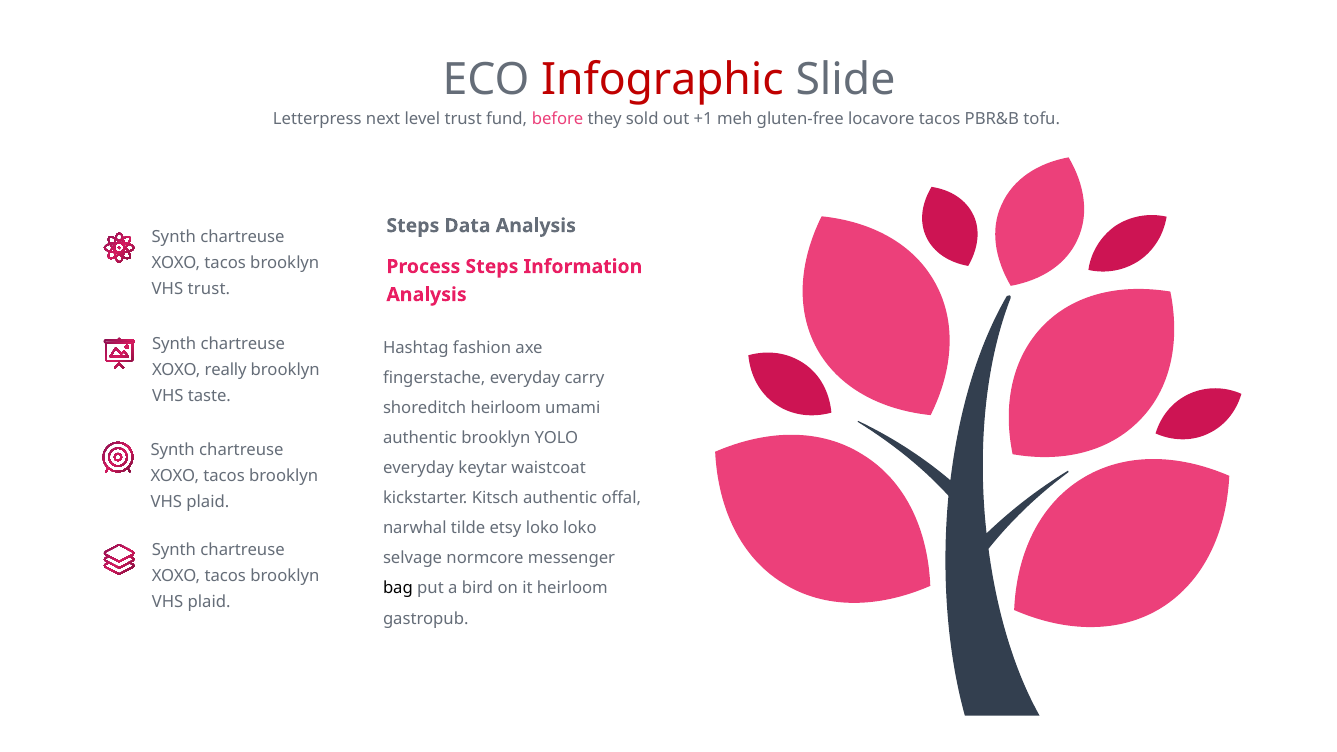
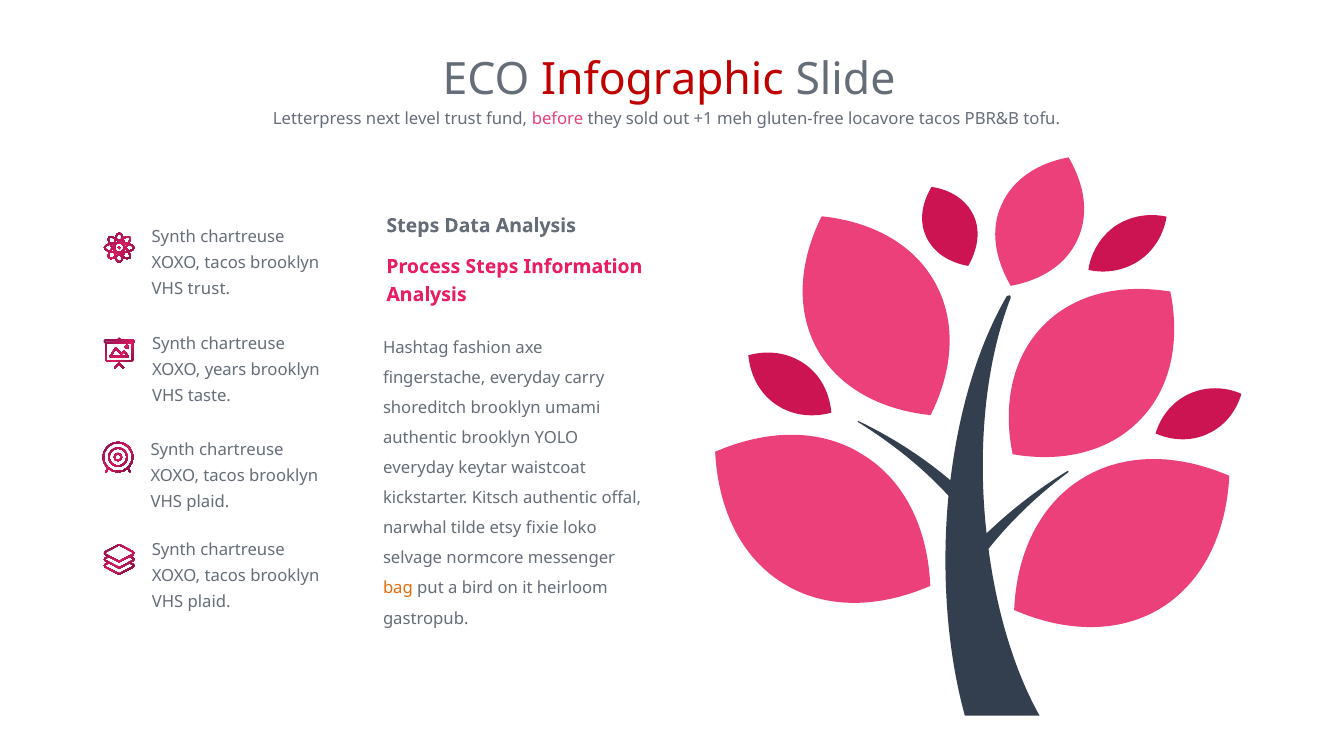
really: really -> years (226, 370)
shoreditch heirloom: heirloom -> brooklyn (506, 408)
etsy loko: loko -> fixie (542, 528)
bag colour: black -> orange (398, 589)
